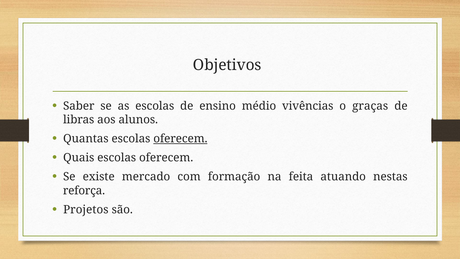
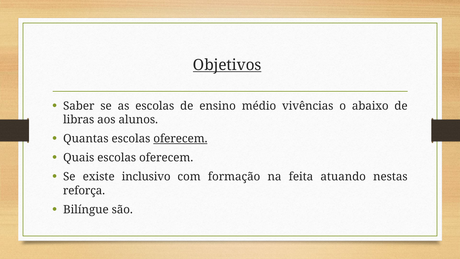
Objetivos underline: none -> present (227, 65)
graças: graças -> abaixo (370, 106)
mercado: mercado -> inclusivo (146, 177)
Projetos: Projetos -> Bilíngue (86, 209)
